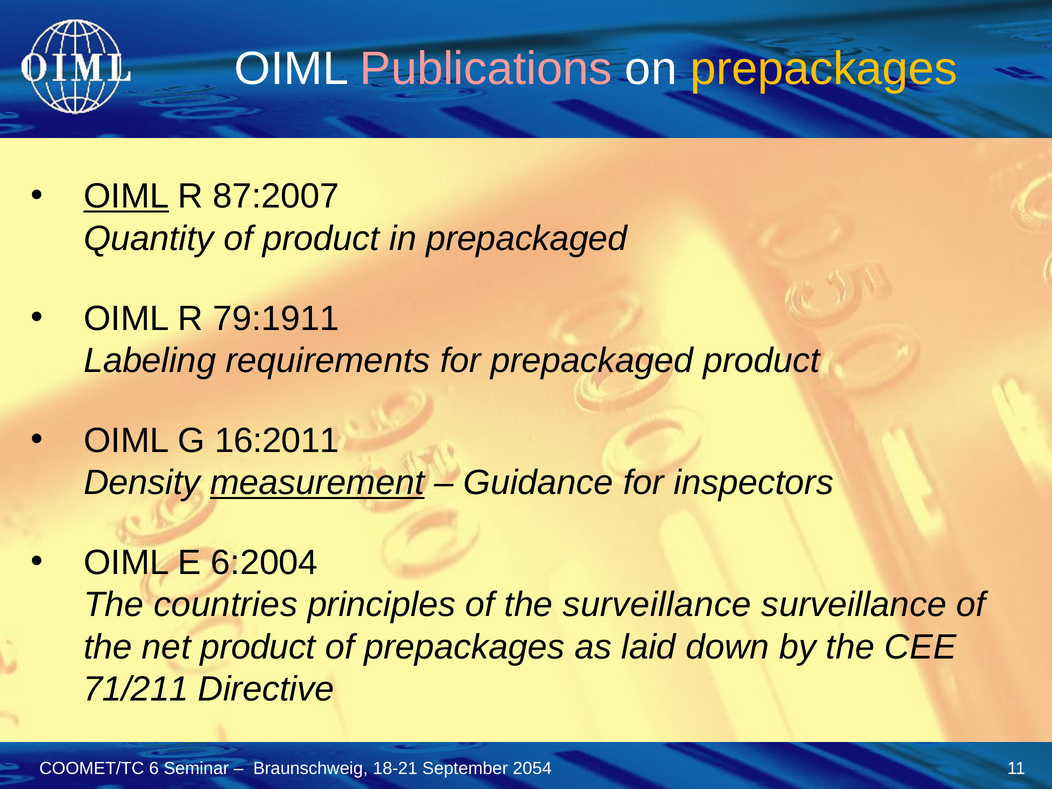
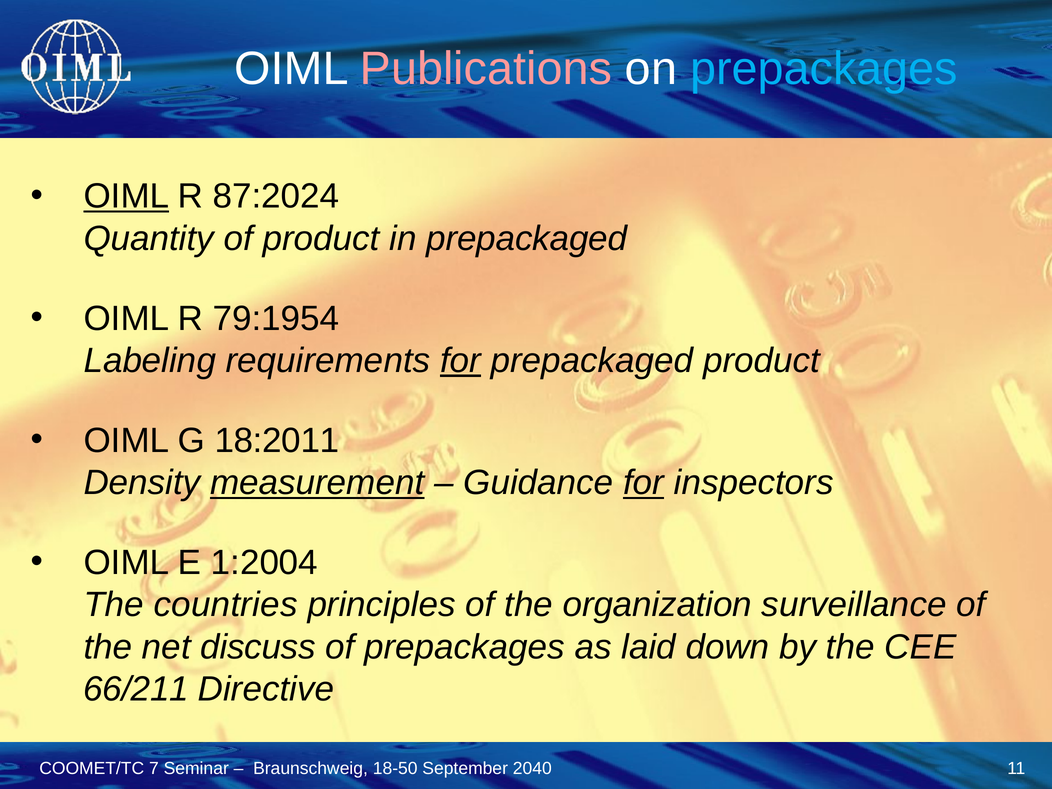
prepackages colour: yellow -> light blue (824, 69)
87:2007: 87:2007 -> 87:2024 (276, 196)
79:1911: 79:1911 -> 79:1954 (276, 319)
for underline: none -> present (460, 361)
16:2011: 16:2011 -> 18:2011 (277, 441)
for underline: none -> present (644, 483)
6:2004: 6:2004 -> 1:2004 (264, 563)
the surveillance: surveillance -> organization (657, 605)
net product: product -> discuss (258, 647)
71/211: 71/211 -> 66/211 (136, 689)
6: 6 -> 7 (154, 768)
18-21: 18-21 -> 18-50 (395, 768)
2054: 2054 -> 2040 (532, 768)
